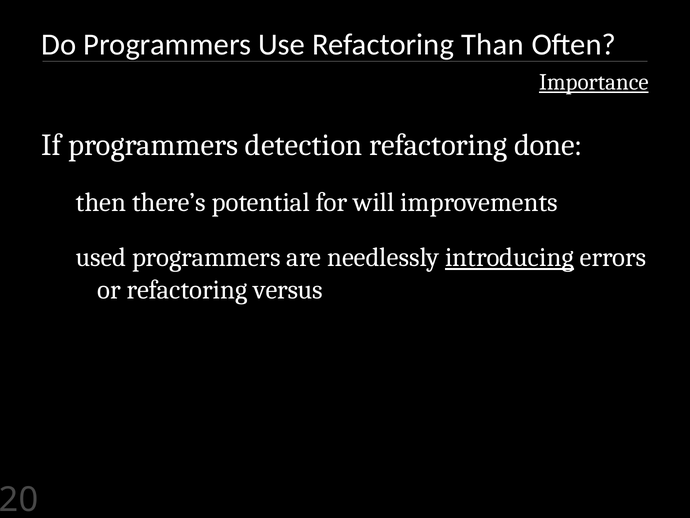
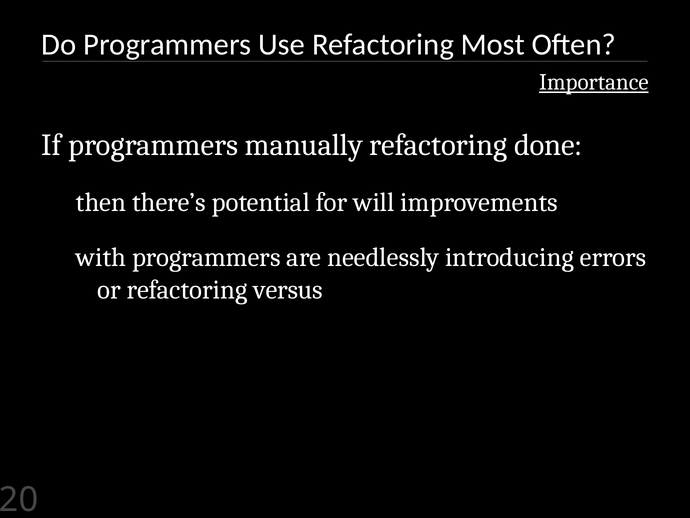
Than: Than -> Most (493, 45)
detection: detection -> manually (304, 145)
used: used -> with (101, 257)
introducing underline: present -> none (509, 257)
